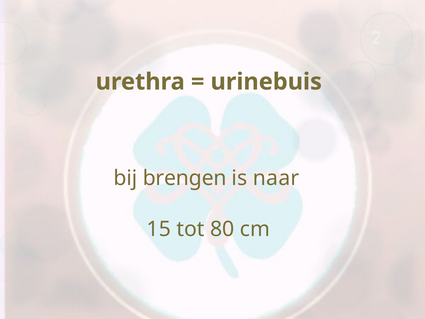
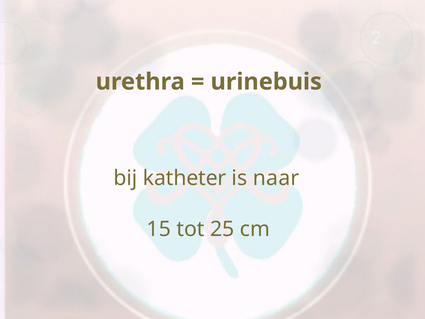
brengen: brengen -> katheter (185, 178)
80: 80 -> 25 (222, 229)
